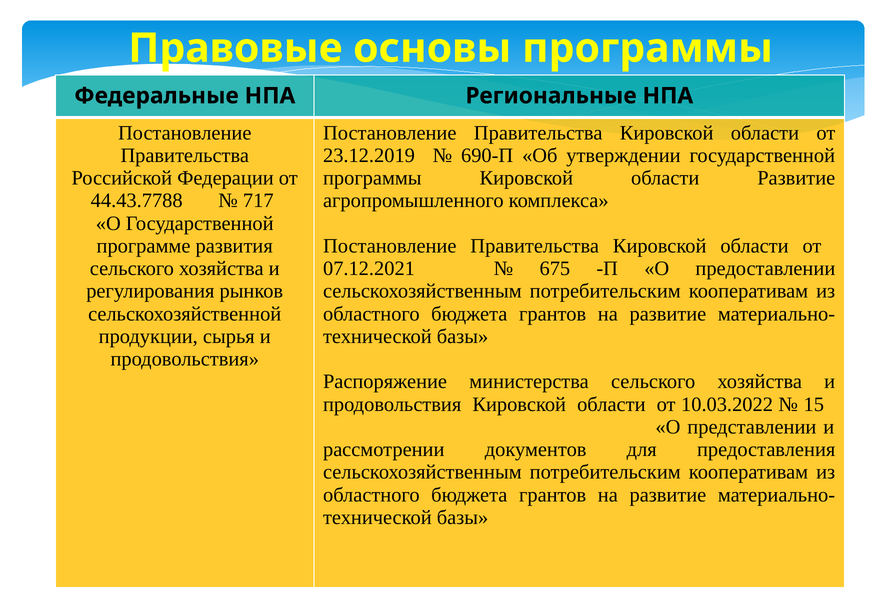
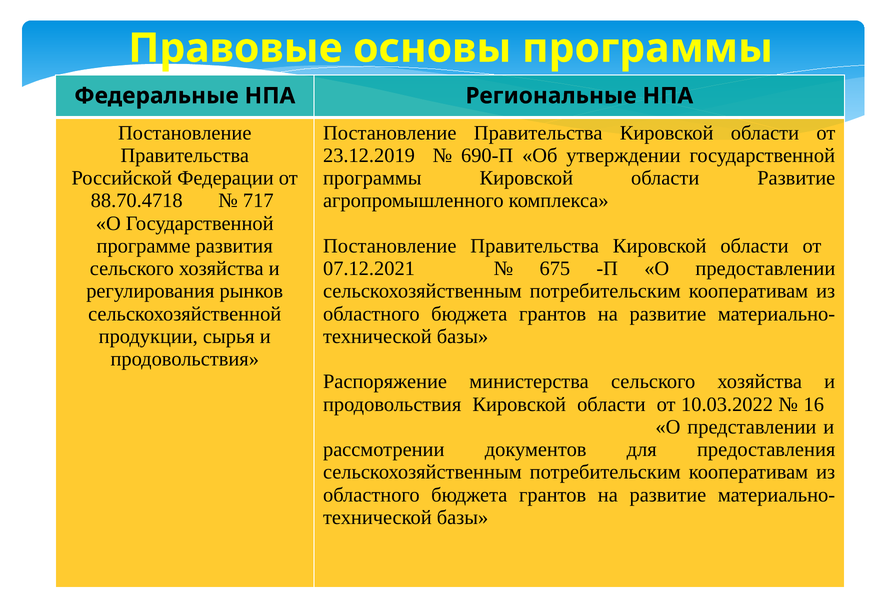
44.43.7788: 44.43.7788 -> 88.70.4718 (137, 201)
15: 15 -> 16 (814, 405)
